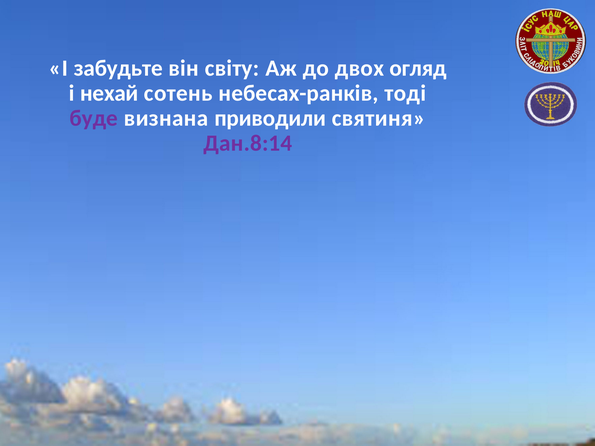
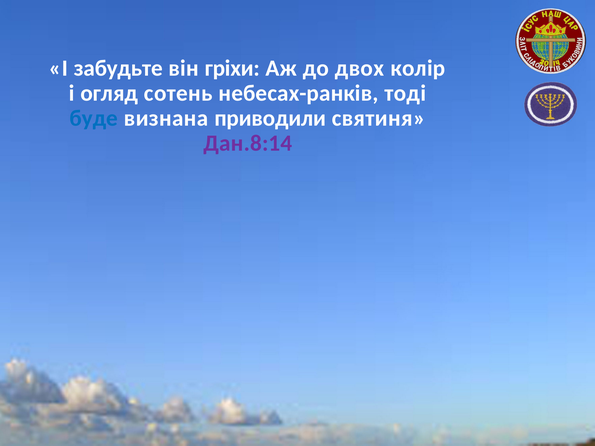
світу: світу -> гріхи (232, 68)
огляд: огляд -> колір (418, 68)
нехай: нехай -> огляд (109, 93)
буде colour: purple -> blue (94, 118)
